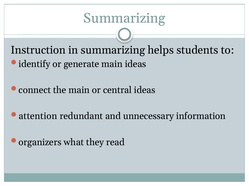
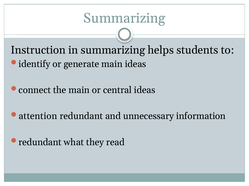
organizers: organizers -> redundant (40, 143)
